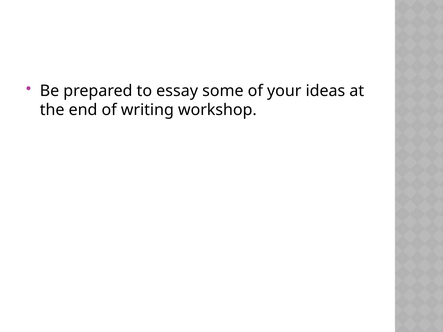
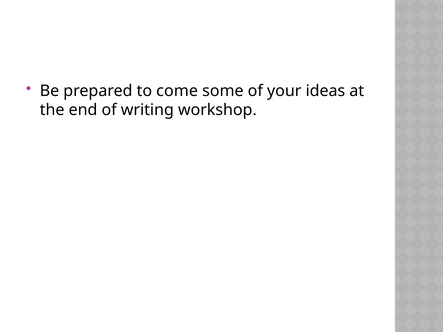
essay: essay -> come (177, 91)
